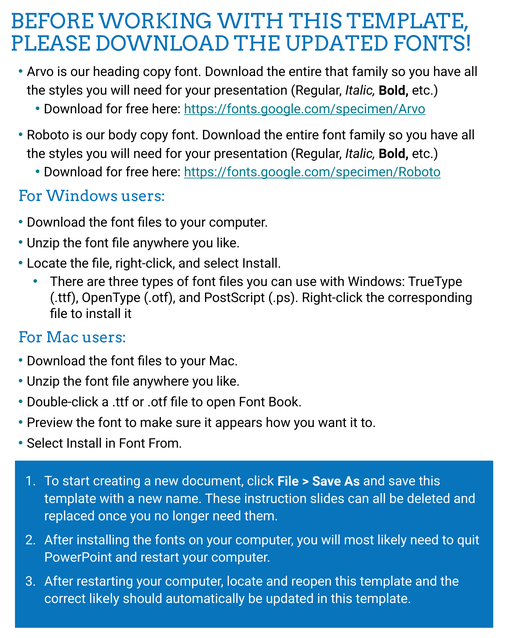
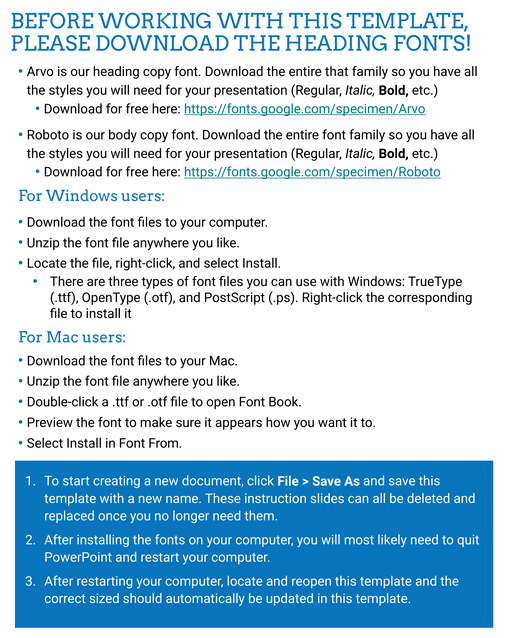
THE UPDATED: UPDATED -> HEADING (337, 44)
correct likely: likely -> sized (104, 598)
